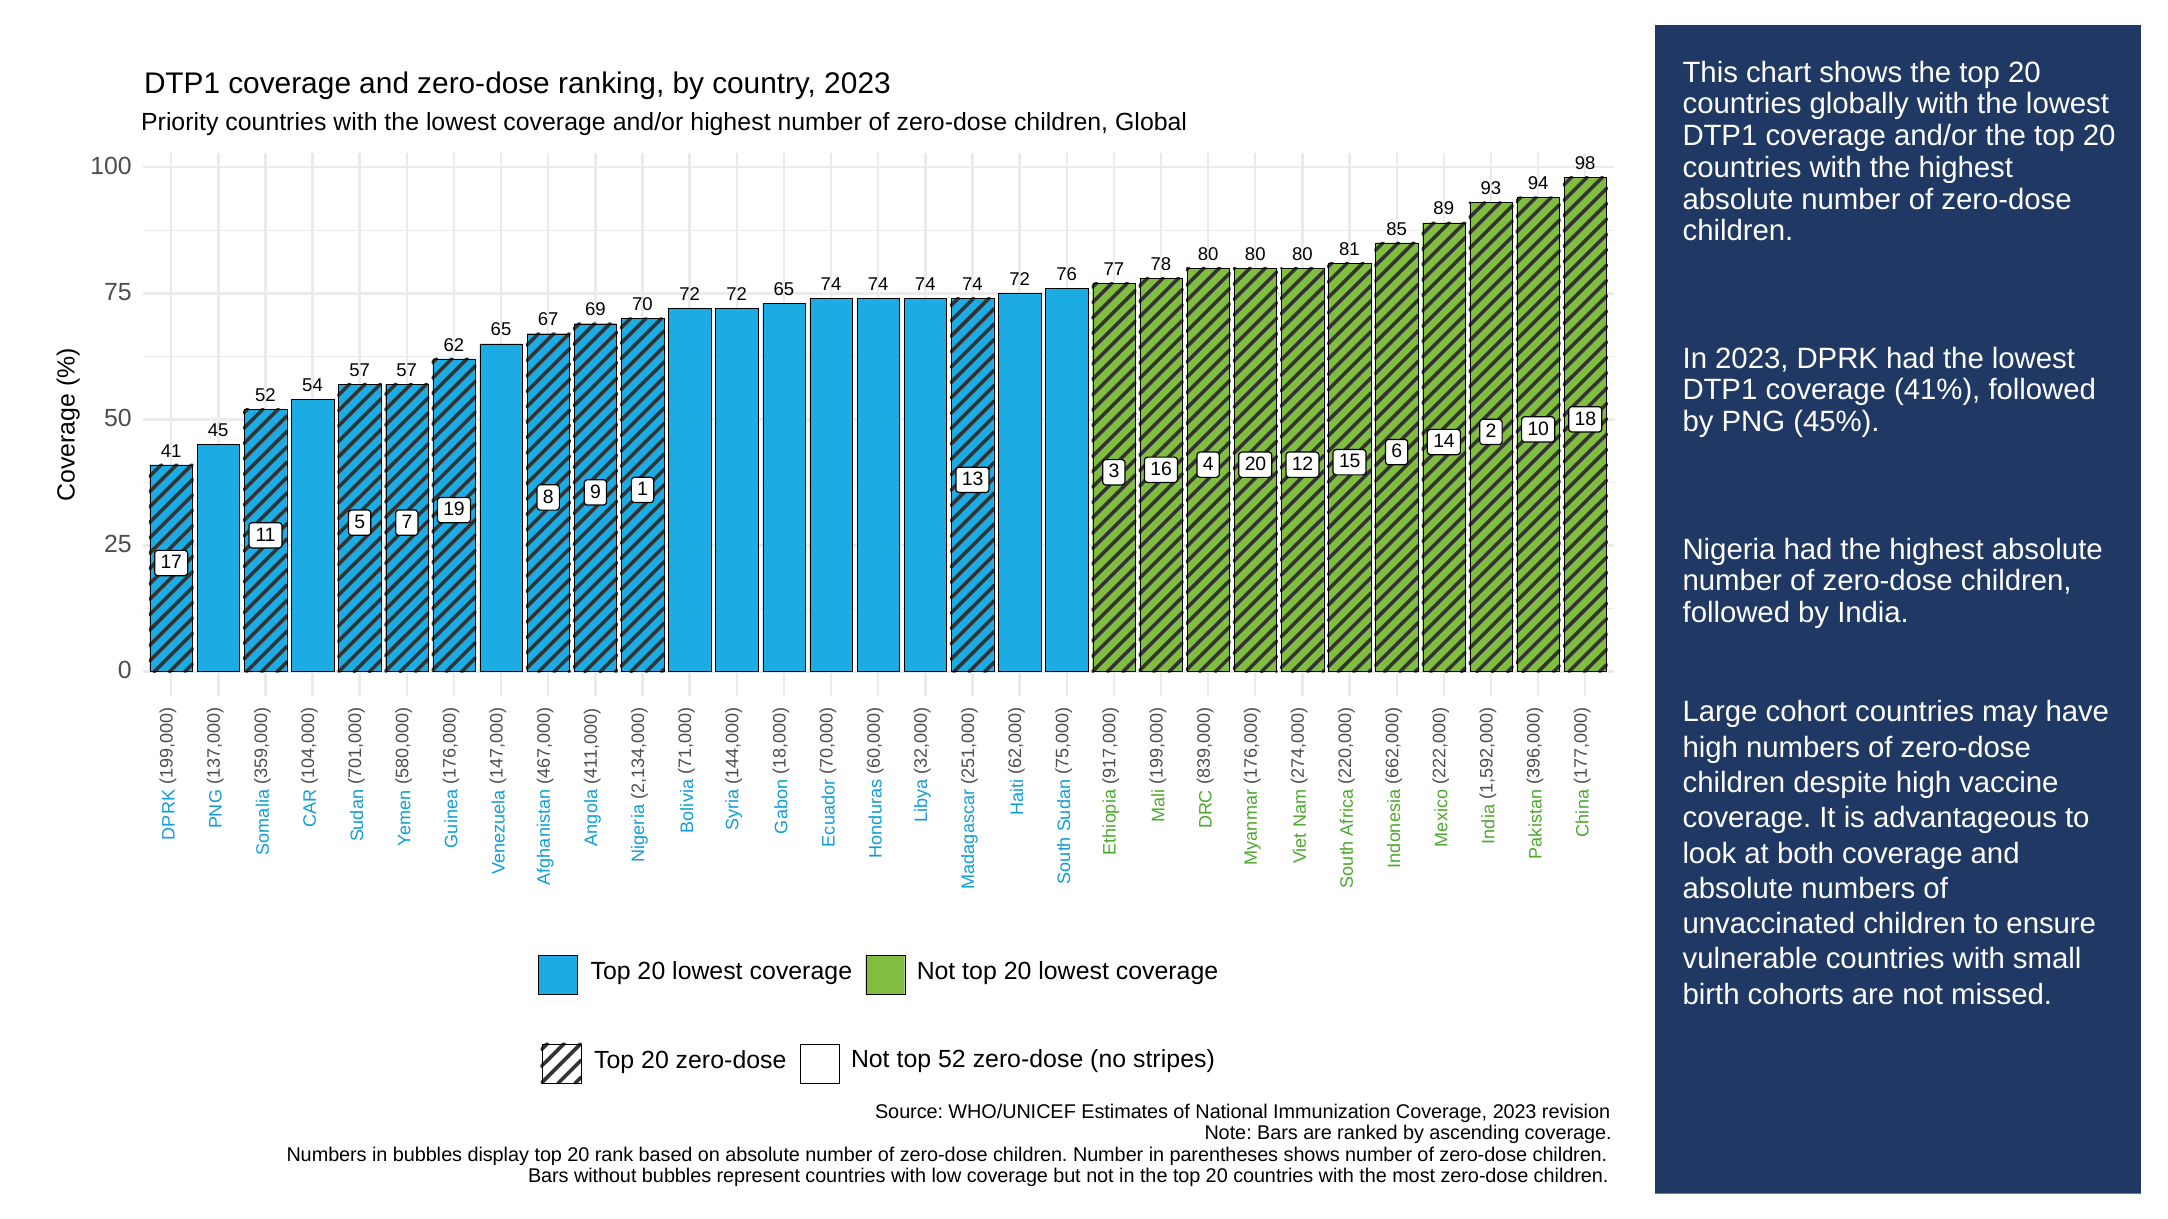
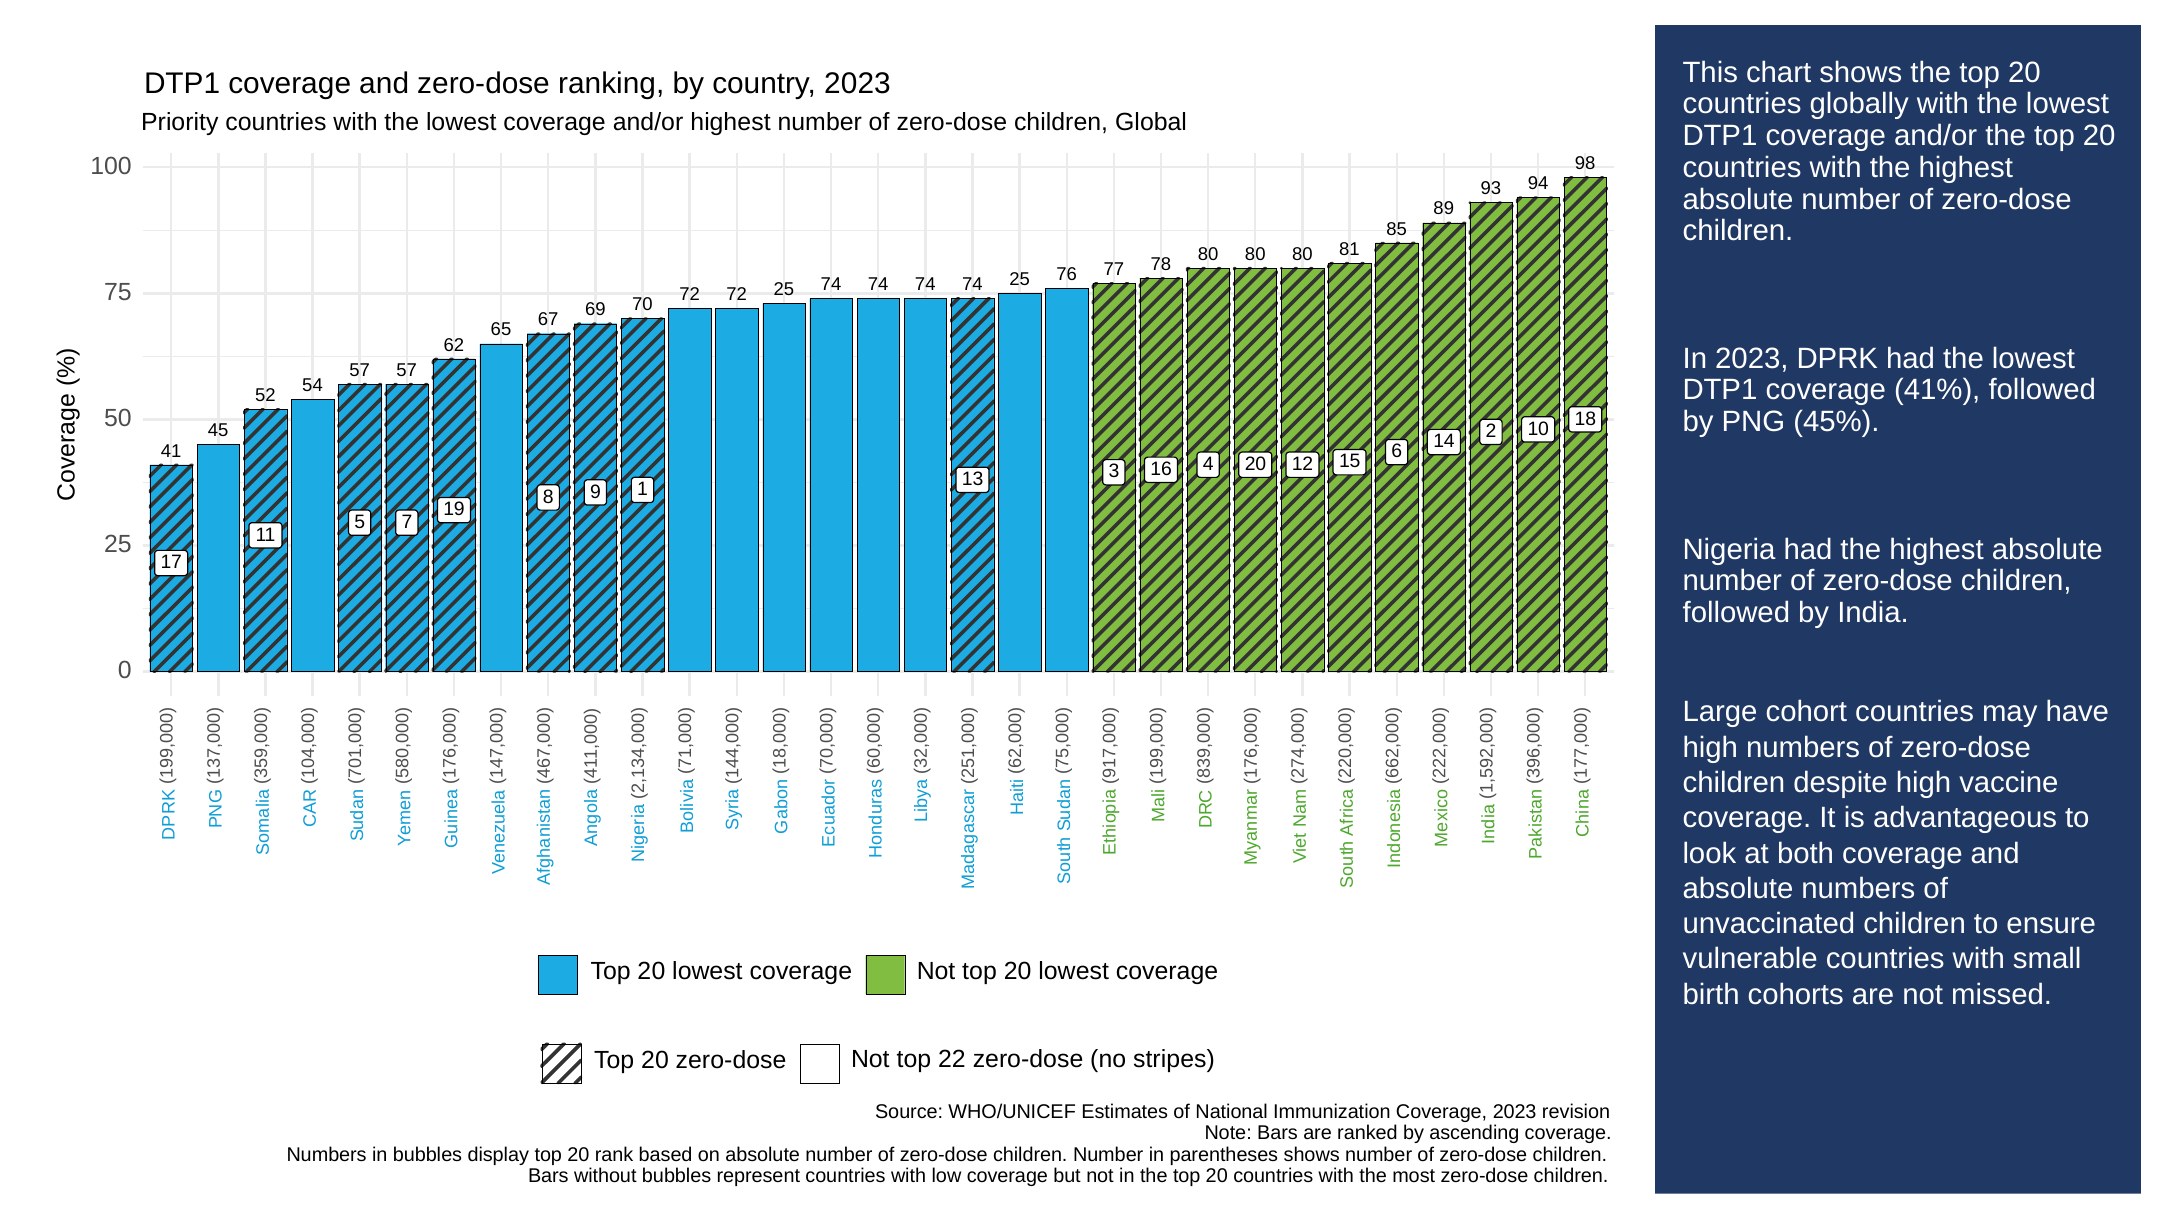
74 72: 72 -> 25 (1020, 280)
72 65: 65 -> 25 (784, 290)
top 52: 52 -> 22 (952, 1060)
